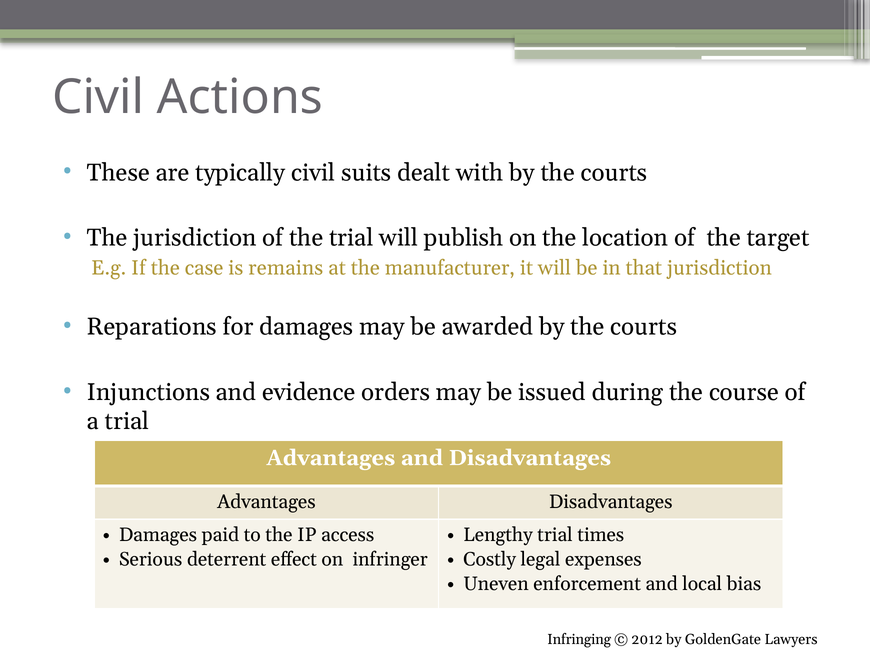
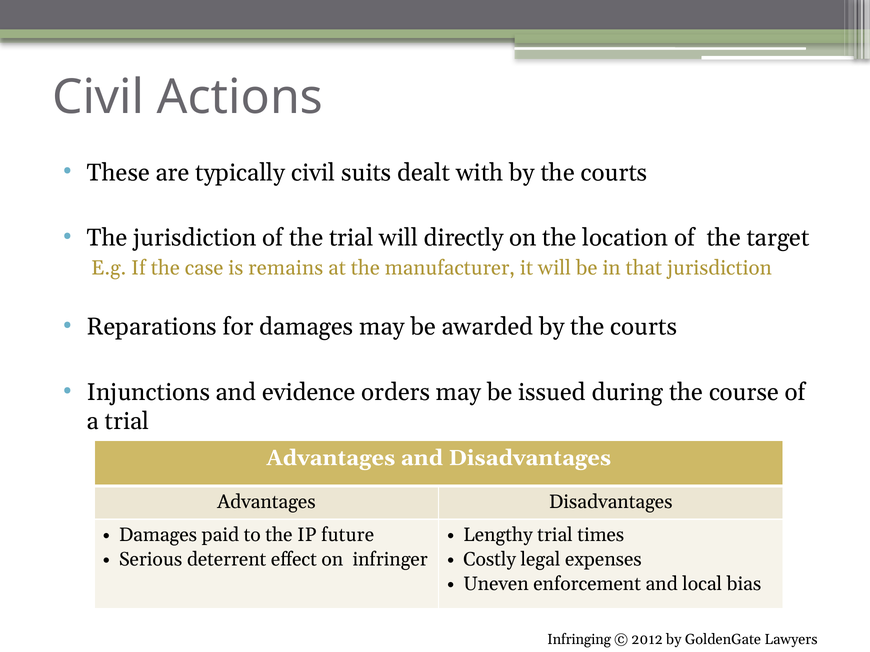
publish: publish -> directly (464, 238)
access: access -> future (348, 535)
